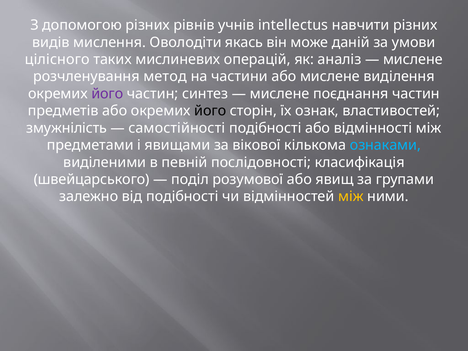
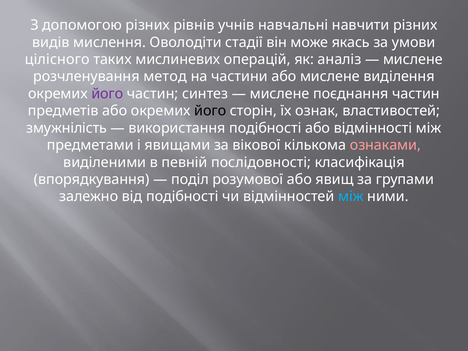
intellectus: intellectus -> навчальні (293, 25)
якась: якась -> стадії (244, 42)
даній: даній -> якась (351, 42)
самостійності: самостійності -> використання (177, 128)
ознаками colour: light blue -> pink (385, 145)
швейцарського: швейцарського -> впорядкування (92, 179)
між colour: yellow -> light blue (351, 197)
